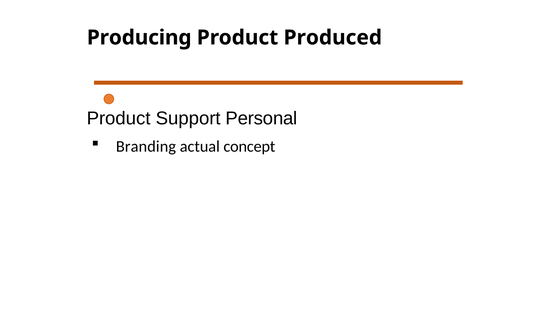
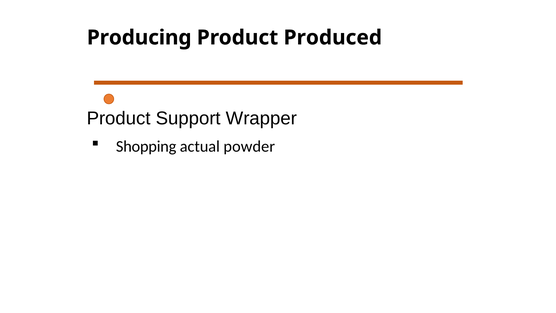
Personal: Personal -> Wrapper (261, 118)
Branding: Branding -> Shopping (146, 146)
concept: concept -> powder (249, 146)
